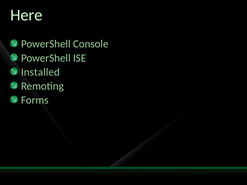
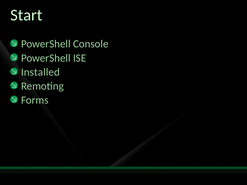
Here: Here -> Start (26, 15)
